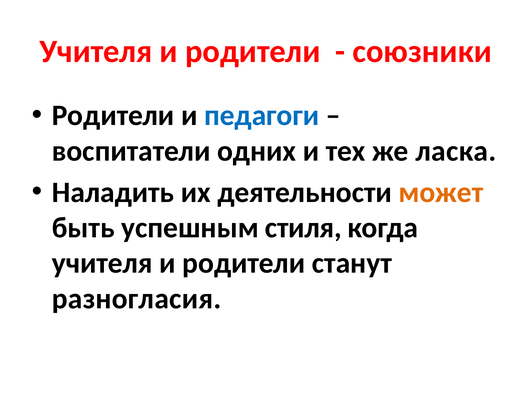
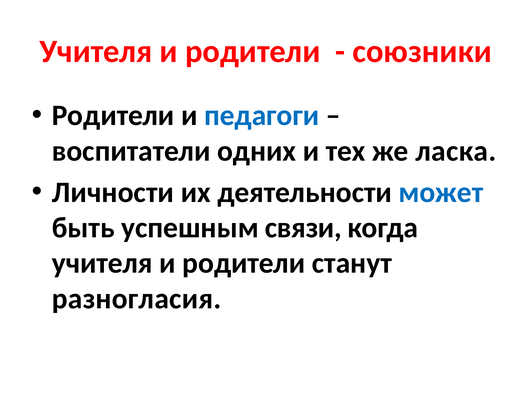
Наладить: Наладить -> Личности (113, 192)
может colour: orange -> blue (441, 192)
стиля: стиля -> связи (303, 228)
